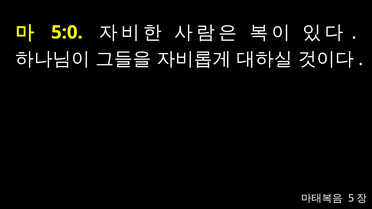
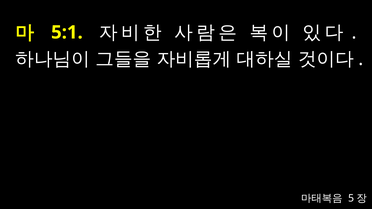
5:0: 5:0 -> 5:1 (67, 32)
